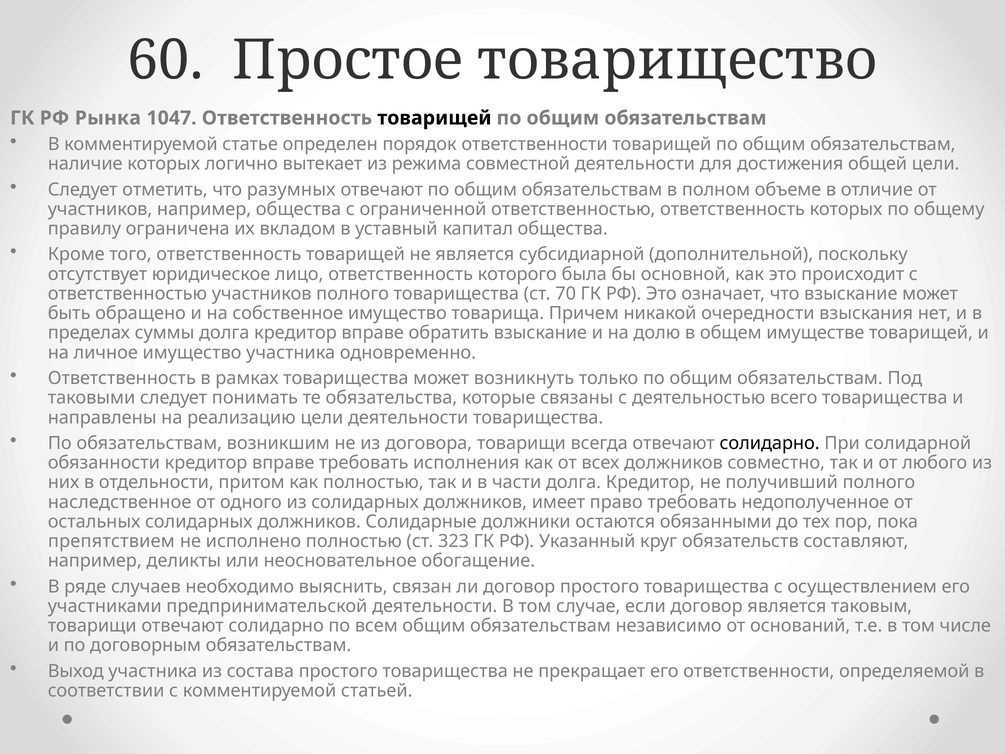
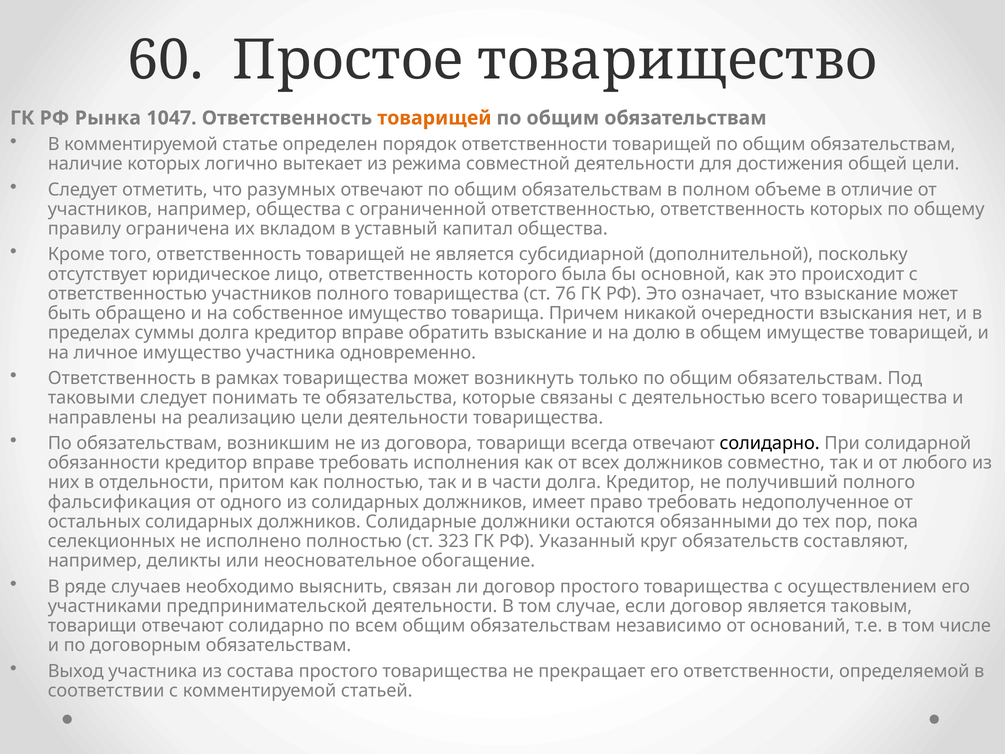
товарищей colour: black -> orange (434, 118)
70: 70 -> 76 (566, 294)
наследственное: наследственное -> фальсификация (120, 502)
препятствием: препятствием -> селекционных (111, 541)
